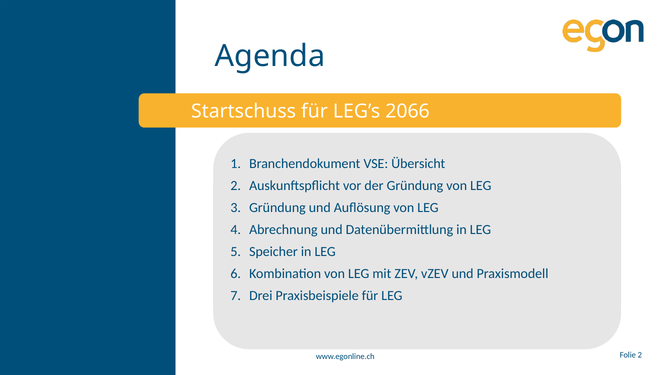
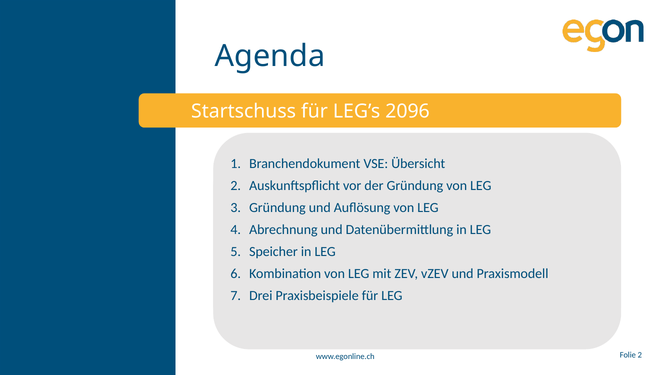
2066: 2066 -> 2096 (408, 112)
